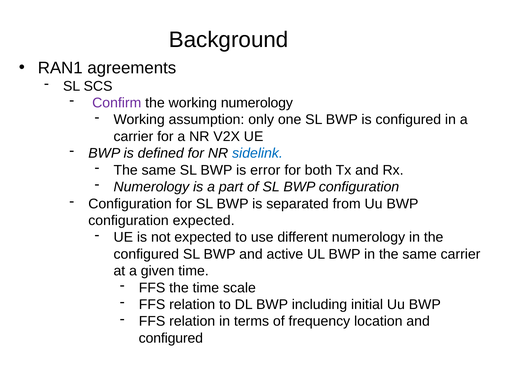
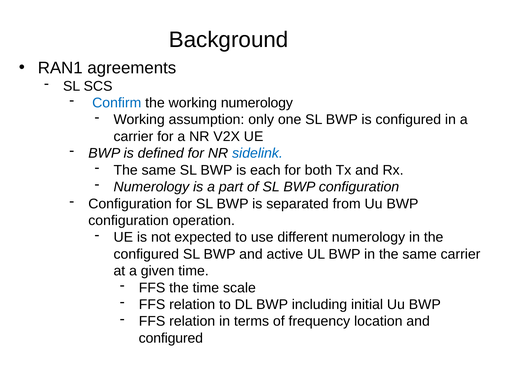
Confirm colour: purple -> blue (117, 103)
error: error -> each (265, 170)
configuration expected: expected -> operation (204, 221)
